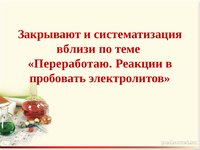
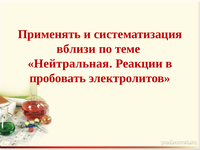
Закрывают: Закрывают -> Применять (49, 34)
Переработаю: Переработаю -> Нейтральная (70, 64)
